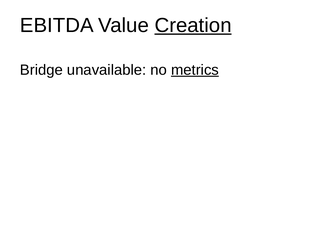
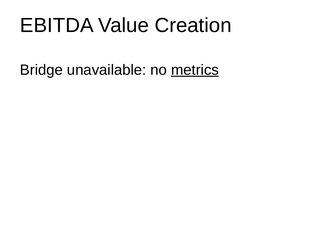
Creation underline: present -> none (193, 25)
